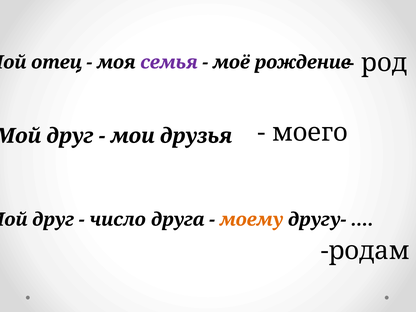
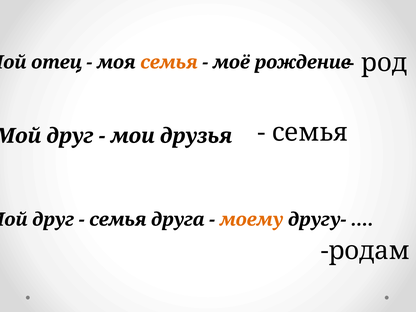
семья colour: purple -> orange (169, 62)
моего: моего -> семья (310, 133)
число: число -> семья (118, 220)
